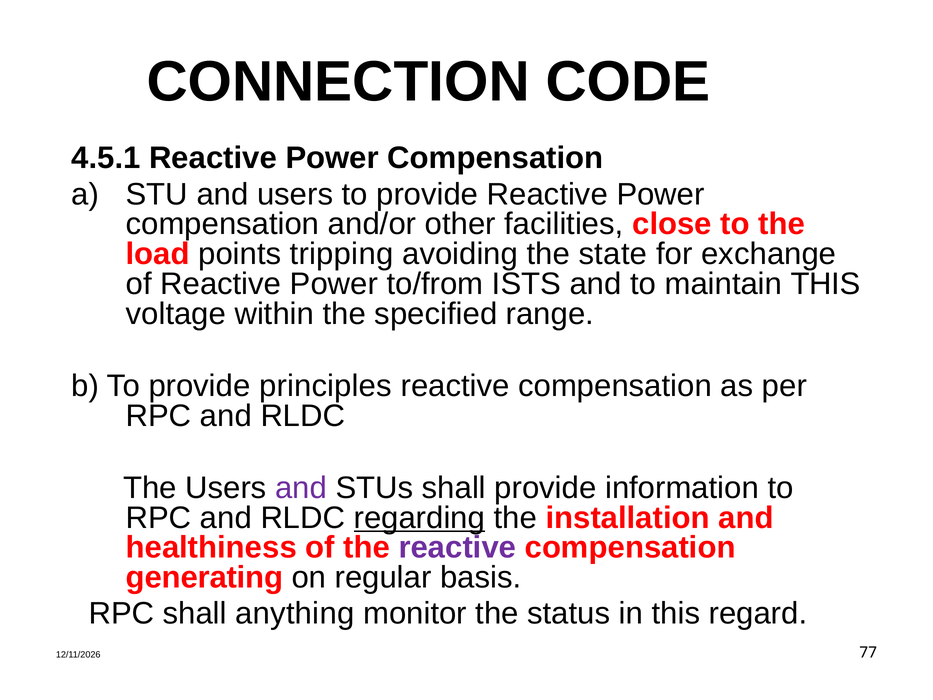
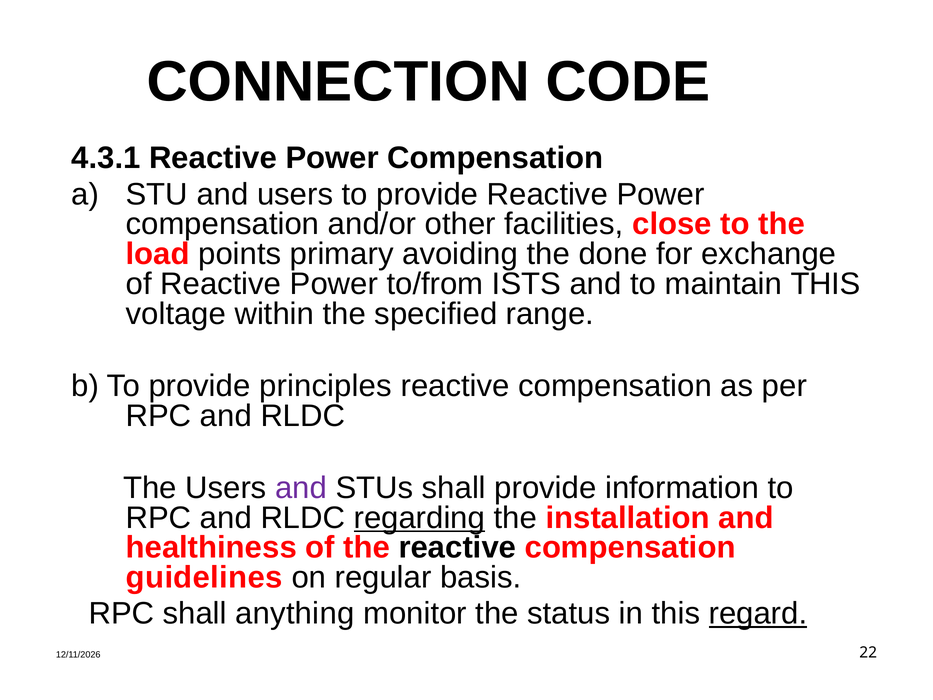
4.5.1: 4.5.1 -> 4.3.1 (106, 158)
tripping: tripping -> primary (342, 254)
state: state -> done (613, 254)
reactive colour: purple -> black (457, 548)
generating: generating -> guidelines (204, 577)
regard underline: none -> present (758, 613)
77: 77 -> 22 (868, 652)
